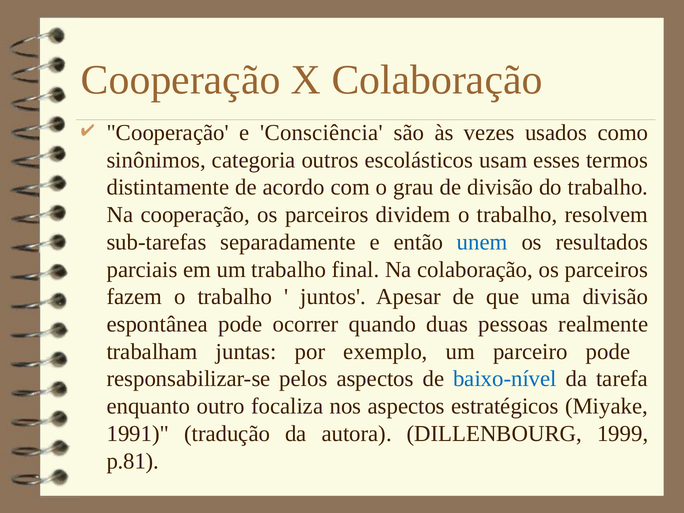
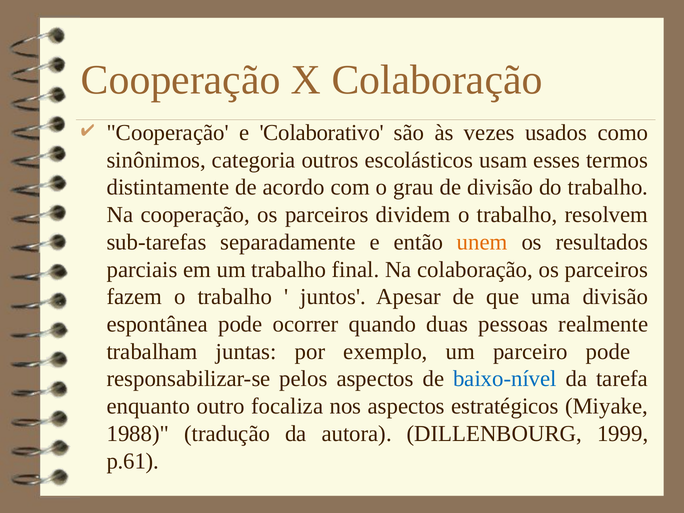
Consciência: Consciência -> Colaborativo (322, 133)
unem colour: blue -> orange (482, 242)
1991: 1991 -> 1988 (138, 434)
p.81: p.81 -> p.61 (133, 461)
